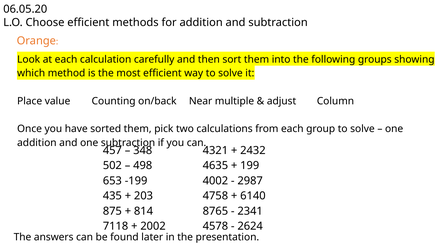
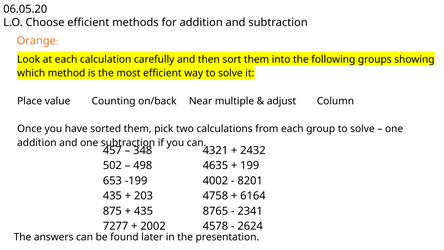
2987: 2987 -> 8201 (250, 181)
6140: 6140 -> 6164 (253, 196)
814: 814 -> 435 (143, 211)
7118: 7118 -> 7277 (116, 226)
